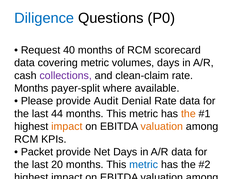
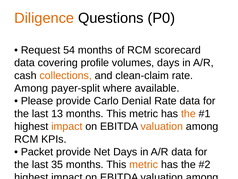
Diligence colour: blue -> orange (44, 18)
40: 40 -> 54 (69, 50)
covering metric: metric -> profile (95, 63)
collections colour: purple -> orange (66, 75)
Months: Months -> Among (31, 88)
Audit: Audit -> Carlo (106, 101)
44: 44 -> 13 (57, 113)
20: 20 -> 35 (57, 164)
metric colour: blue -> orange (144, 164)
